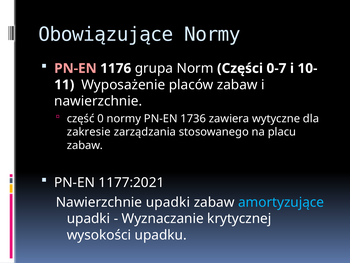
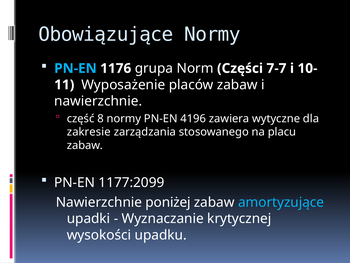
PN-EN colour: pink -> light blue (75, 68)
0-7: 0-7 -> 7-7 (276, 68)
0: 0 -> 8 (101, 118)
1736: 1736 -> 4196 (193, 118)
1177:2021: 1177:2021 -> 1177:2099 (131, 182)
Nawierzchnie upadki: upadki -> poniżej (168, 202)
